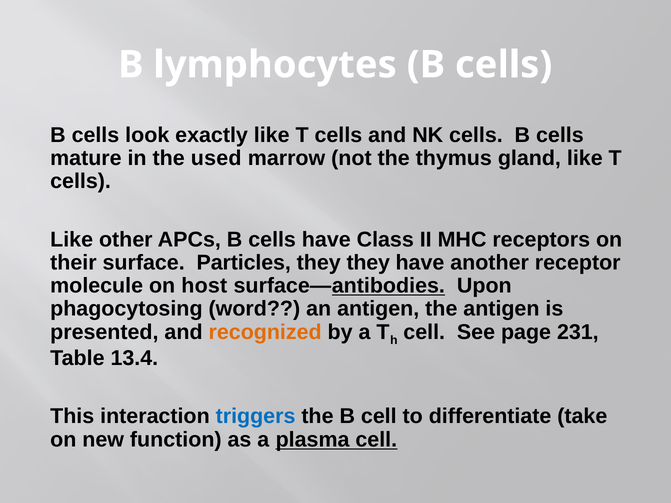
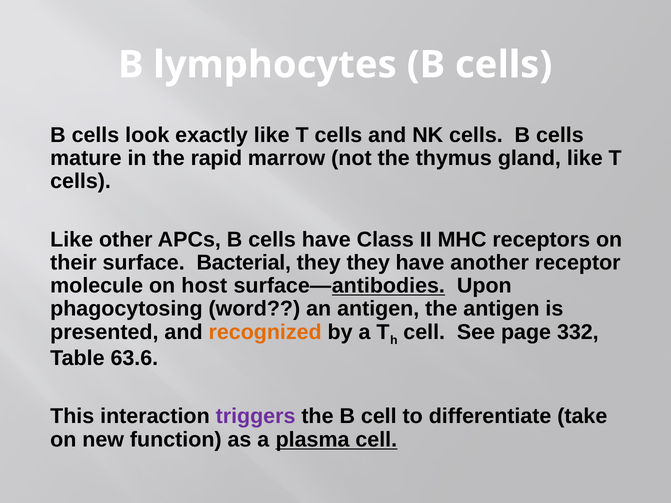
used: used -> rapid (216, 158)
Particles: Particles -> Bacterial (244, 263)
231: 231 -> 332 (578, 332)
13.4: 13.4 -> 63.6 (134, 358)
triggers colour: blue -> purple (256, 417)
